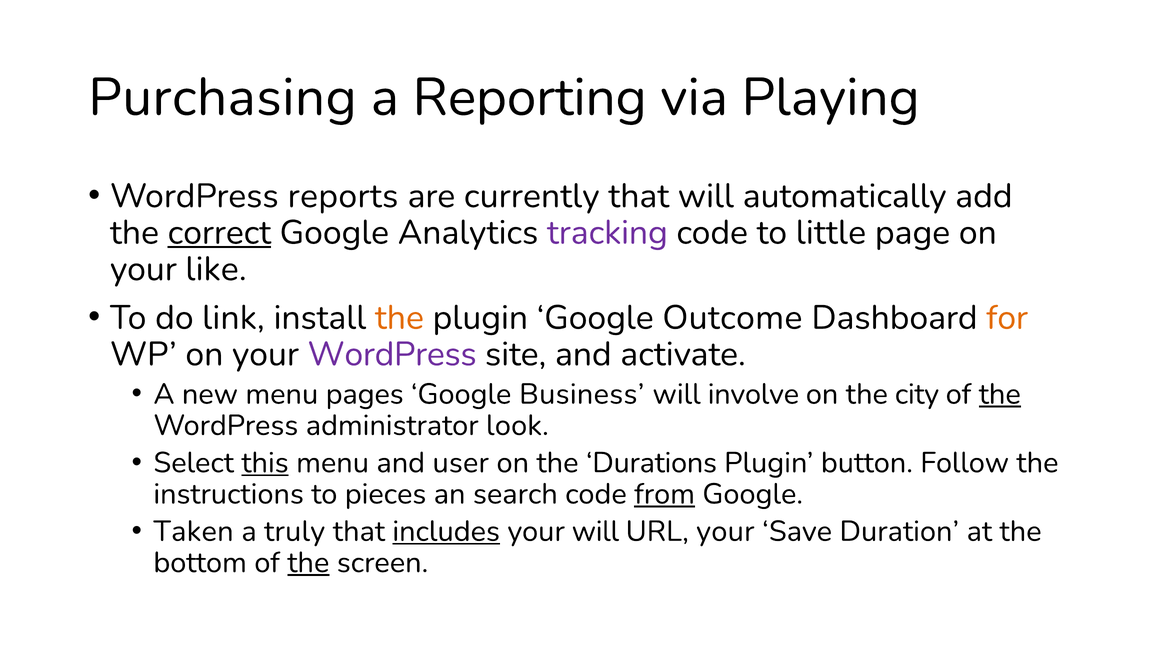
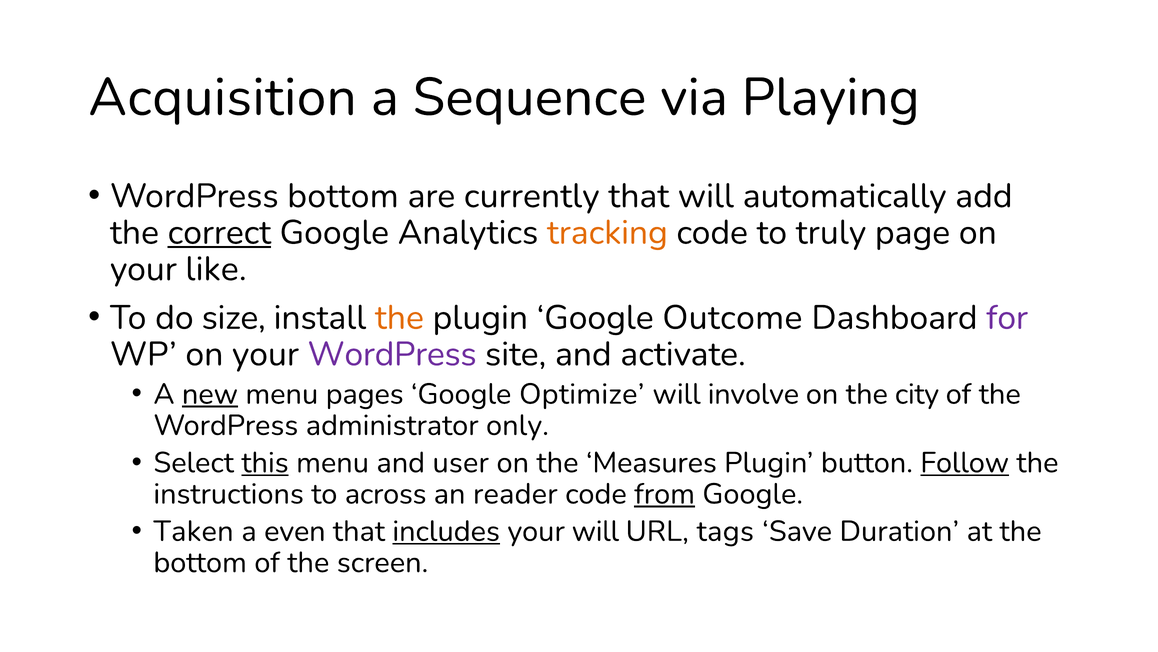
Purchasing: Purchasing -> Acquisition (223, 97)
Reporting: Reporting -> Sequence (529, 97)
WordPress reports: reports -> bottom (343, 196)
tracking colour: purple -> orange (607, 232)
little: little -> truly (831, 232)
link: link -> size (234, 317)
for colour: orange -> purple (1007, 317)
new underline: none -> present (210, 394)
Business: Business -> Optimize (582, 394)
the underline: present -> none (1000, 394)
look: look -> only (517, 425)
Durations: Durations -> Measures (651, 462)
Follow underline: none -> present (965, 462)
pieces: pieces -> across (386, 493)
search: search -> reader (515, 493)
truly: truly -> even (295, 531)
URL your: your -> tags (725, 531)
the underline: present -> none (308, 562)
